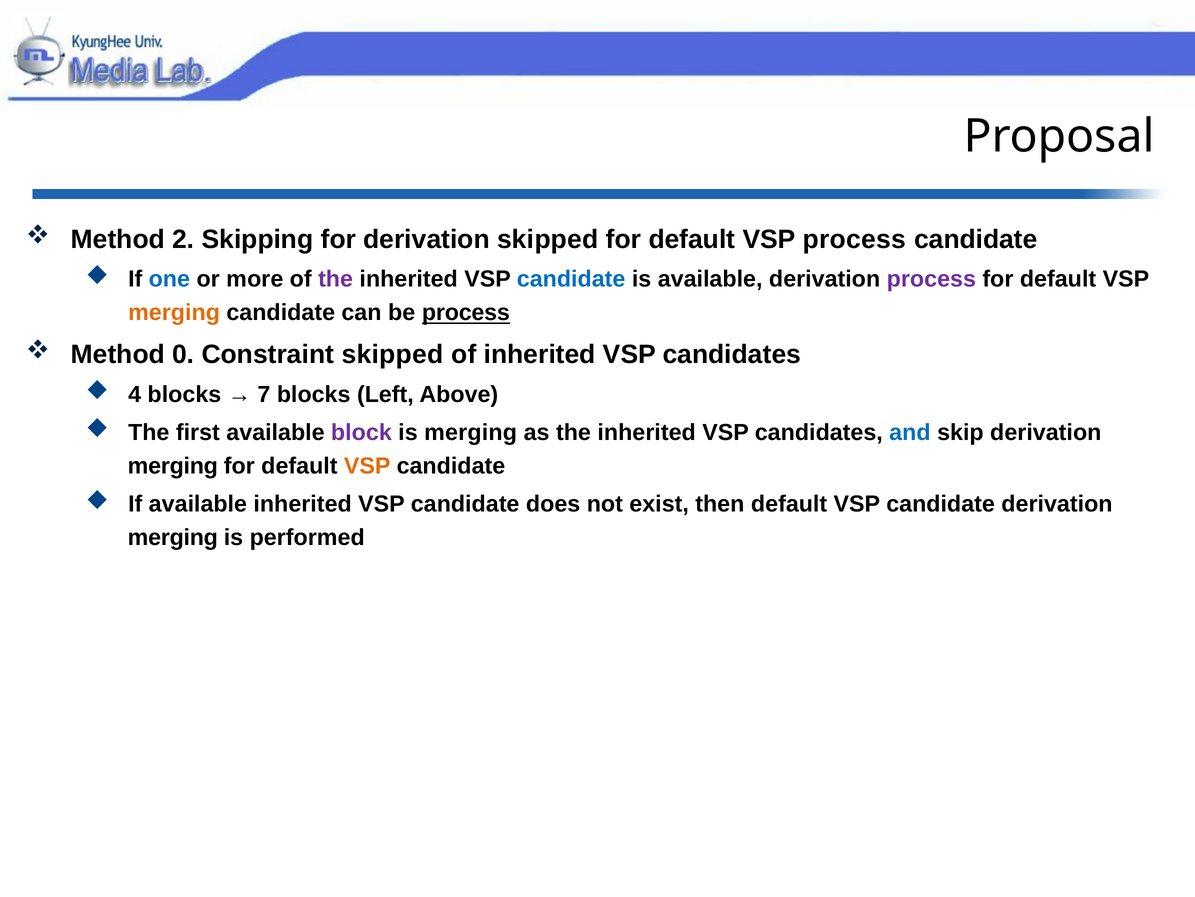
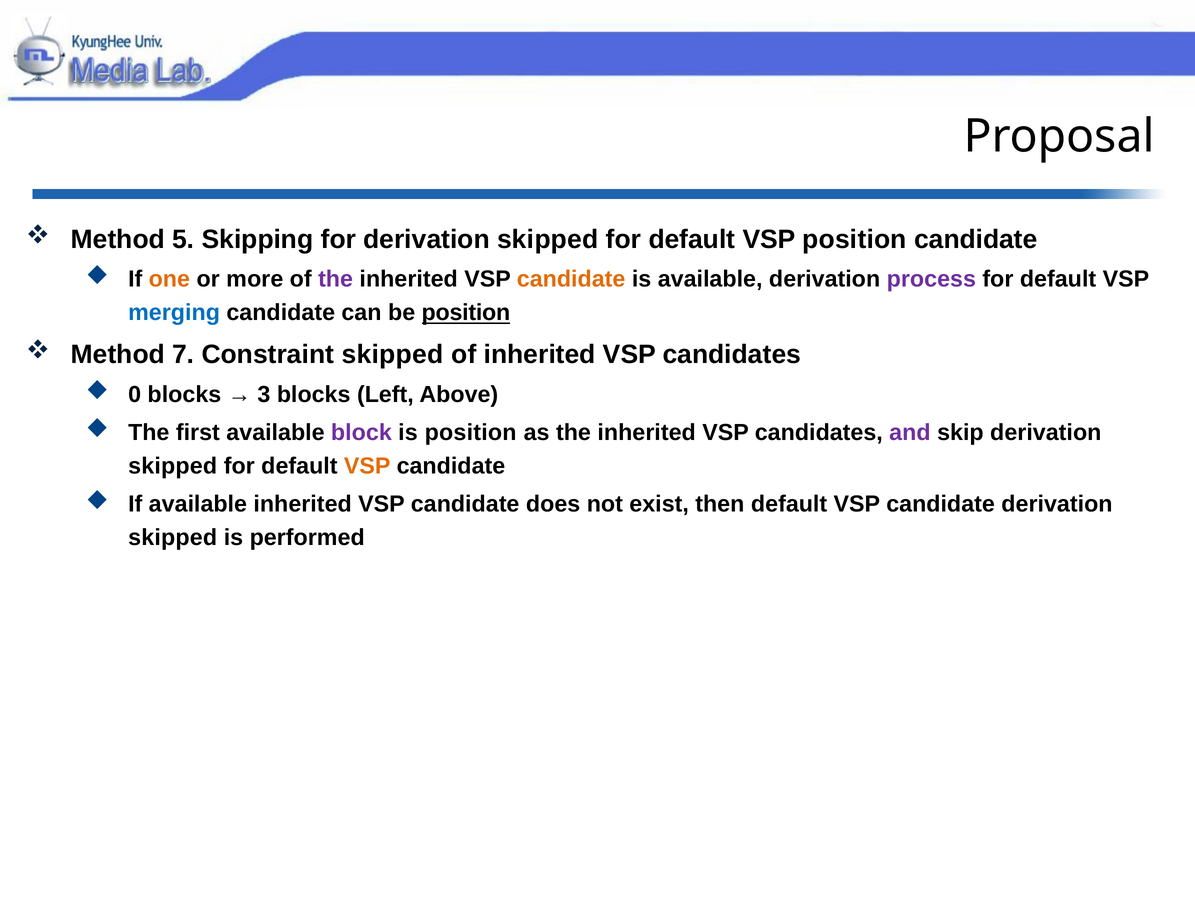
2: 2 -> 5 (183, 239)
VSP process: process -> position (854, 239)
one colour: blue -> orange (169, 279)
candidate colour: blue -> orange (571, 279)
merging colour: orange -> blue (174, 313)
be process: process -> position (466, 313)
0: 0 -> 7 (183, 354)
4: 4 -> 0 (135, 394)
7: 7 -> 3 (264, 394)
is merging: merging -> position (471, 432)
and colour: blue -> purple (910, 432)
merging: merging -> skipped (173, 466)
merging: merging -> skipped (173, 537)
